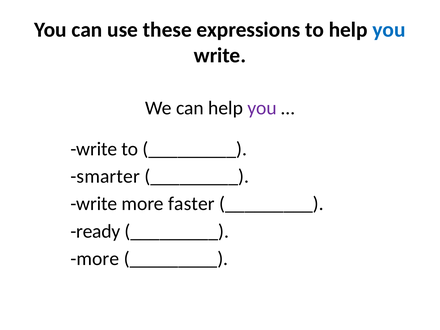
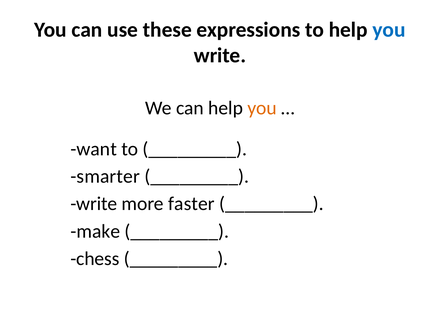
you colour: purple -> orange (262, 108)
write: write -> want (94, 149)
ready: ready -> make (95, 231)
more: more -> chess (95, 259)
